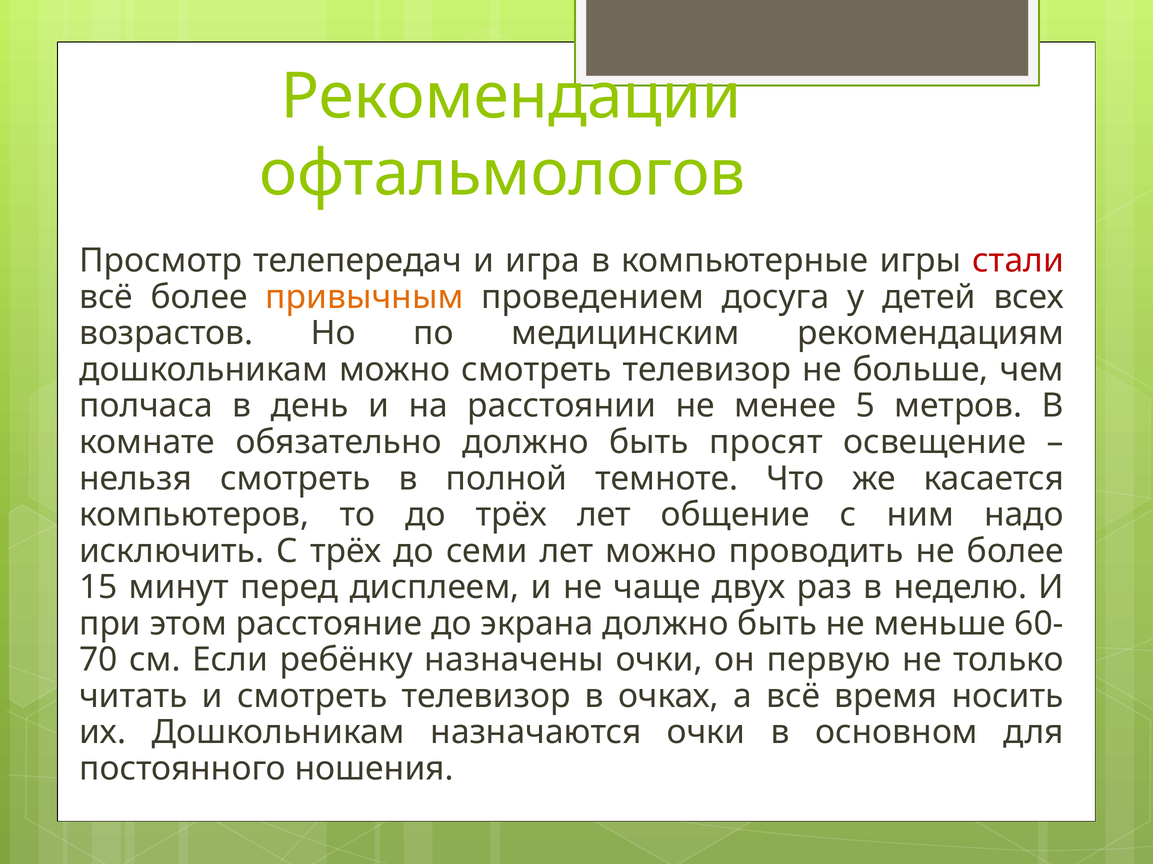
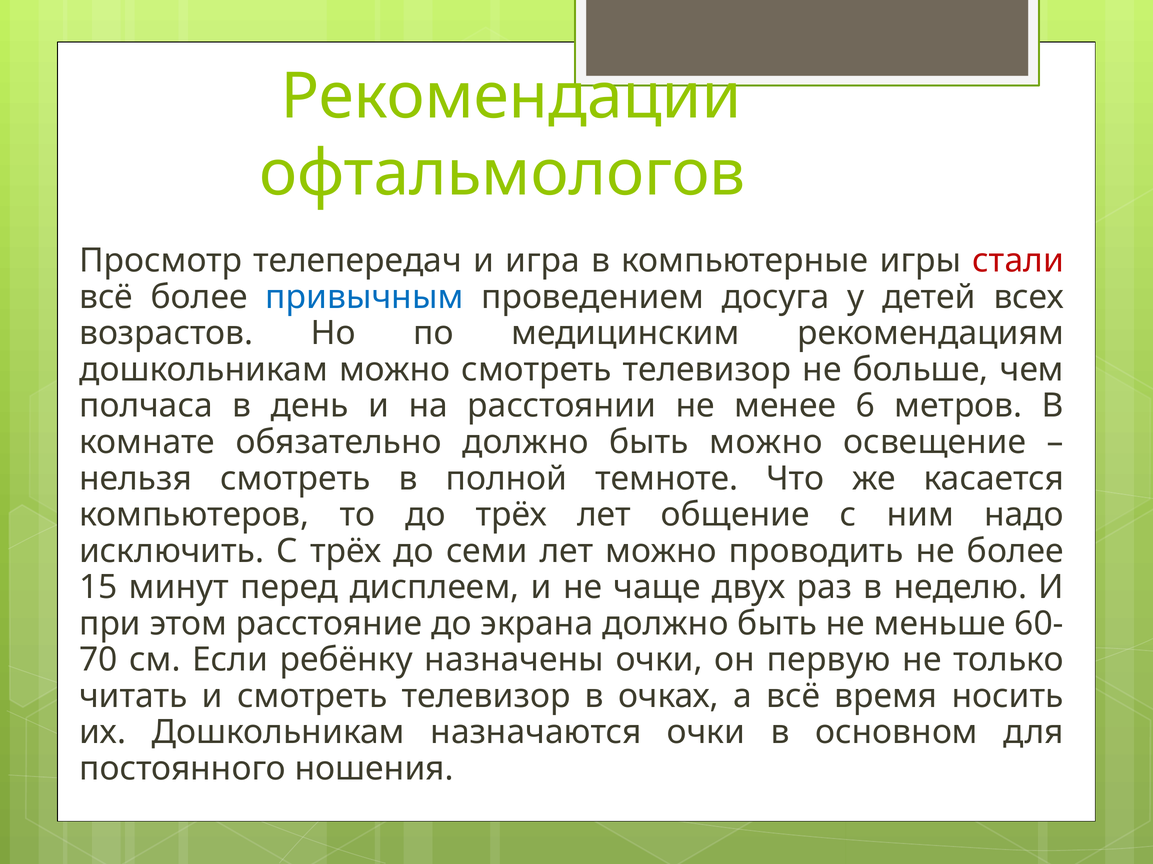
привычным colour: orange -> blue (364, 297)
5: 5 -> 6 (865, 406)
быть просят: просят -> можно (766, 443)
